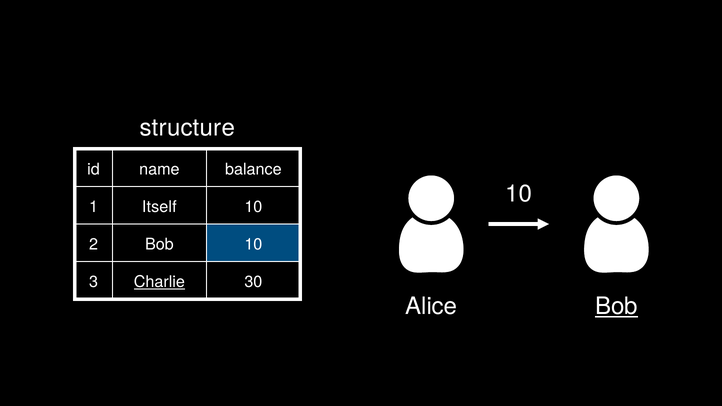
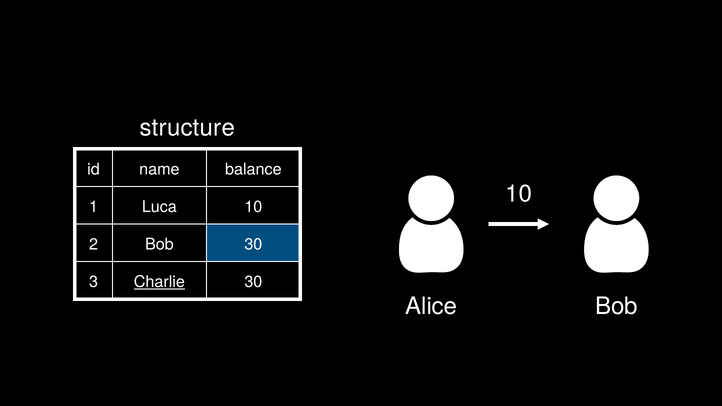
Itself: Itself -> Luca (159, 207)
2 Bob 10: 10 -> 30 (253, 245)
Bob underline: present -> none (616, 306)
